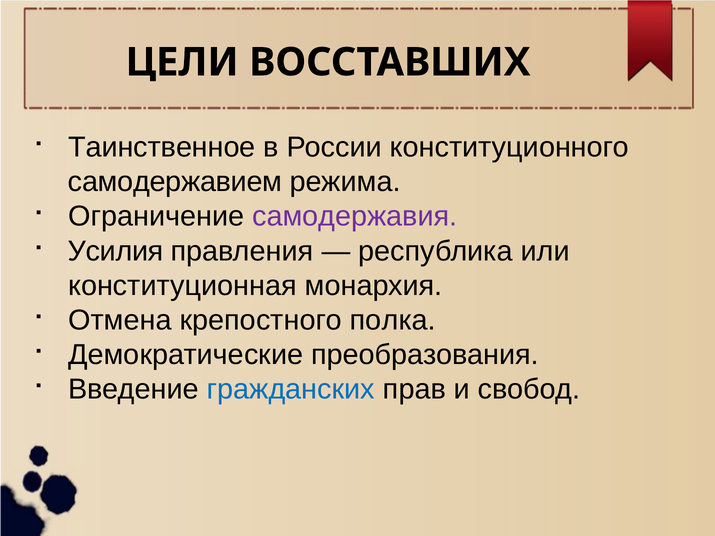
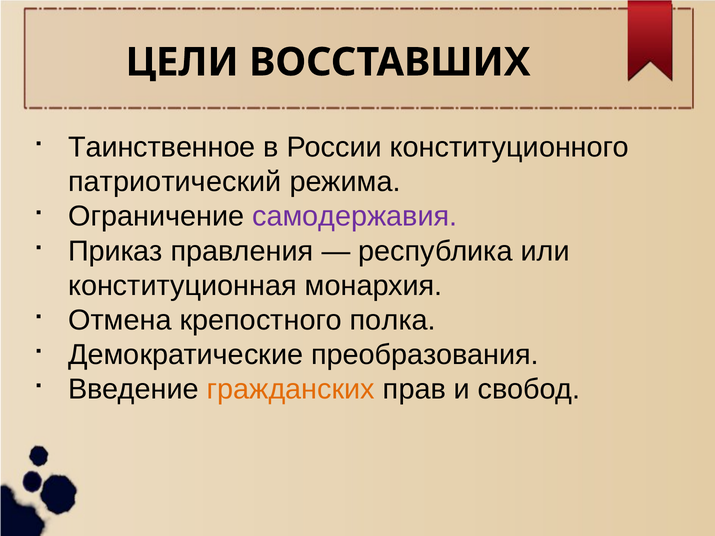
самодержавием: самодержавием -> патриотический (175, 182)
Усилия: Усилия -> Приказ (115, 251)
гражданских colour: blue -> orange (291, 390)
